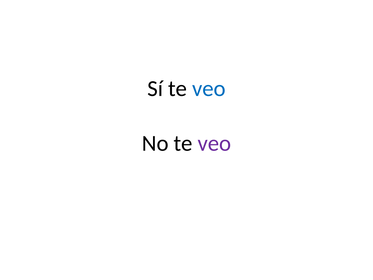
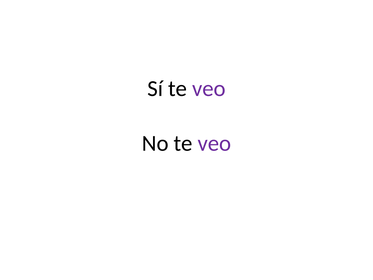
veo colour: blue -> purple (209, 89)
